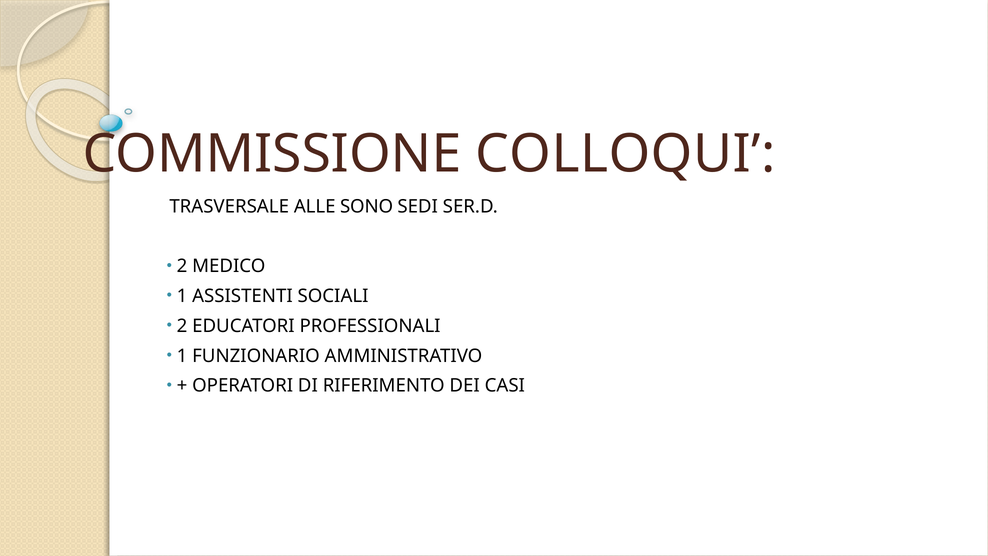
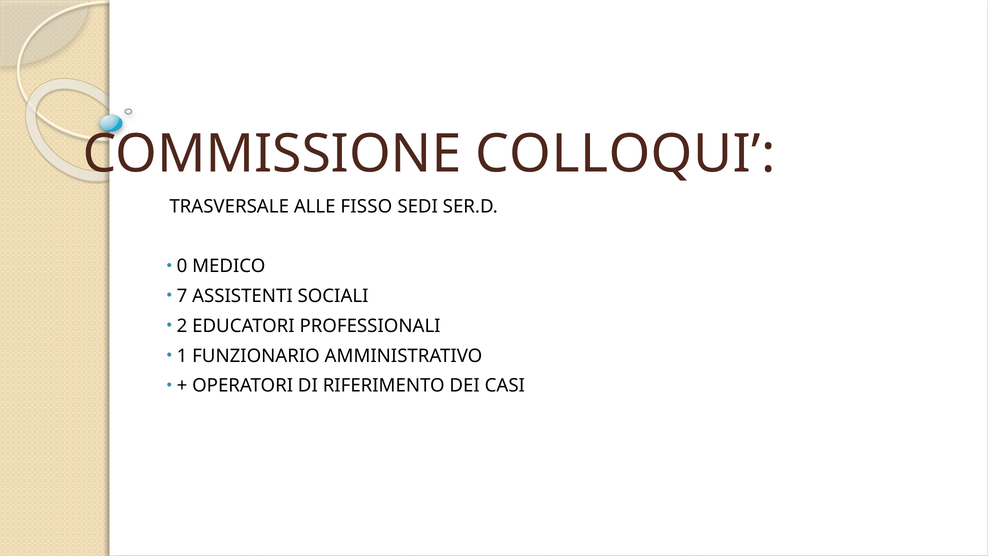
SONO: SONO -> FISSO (366, 206)
2: 2 -> 0 (182, 266)
1: 1 -> 7 (182, 296)
